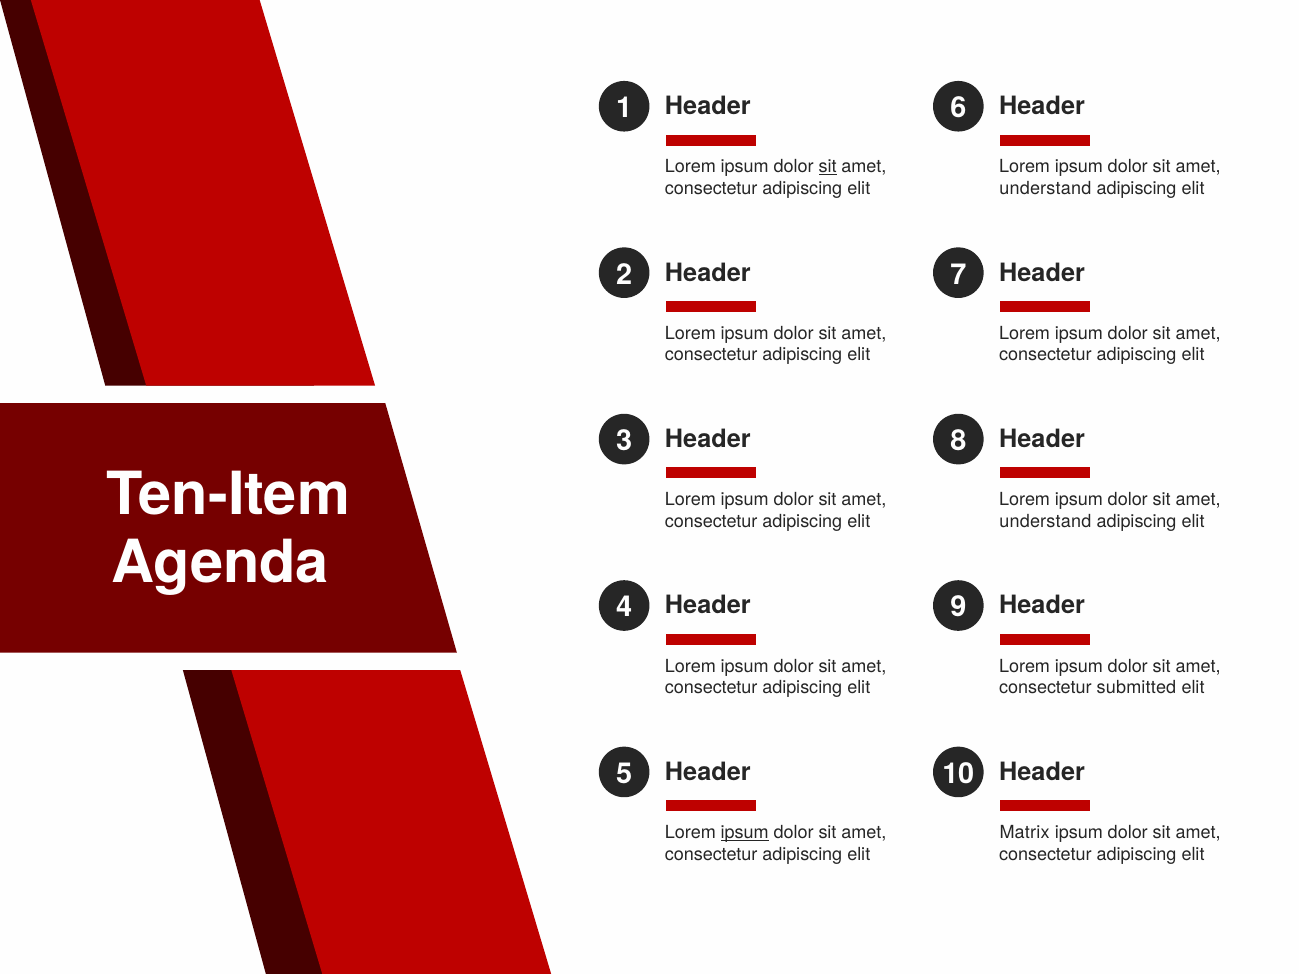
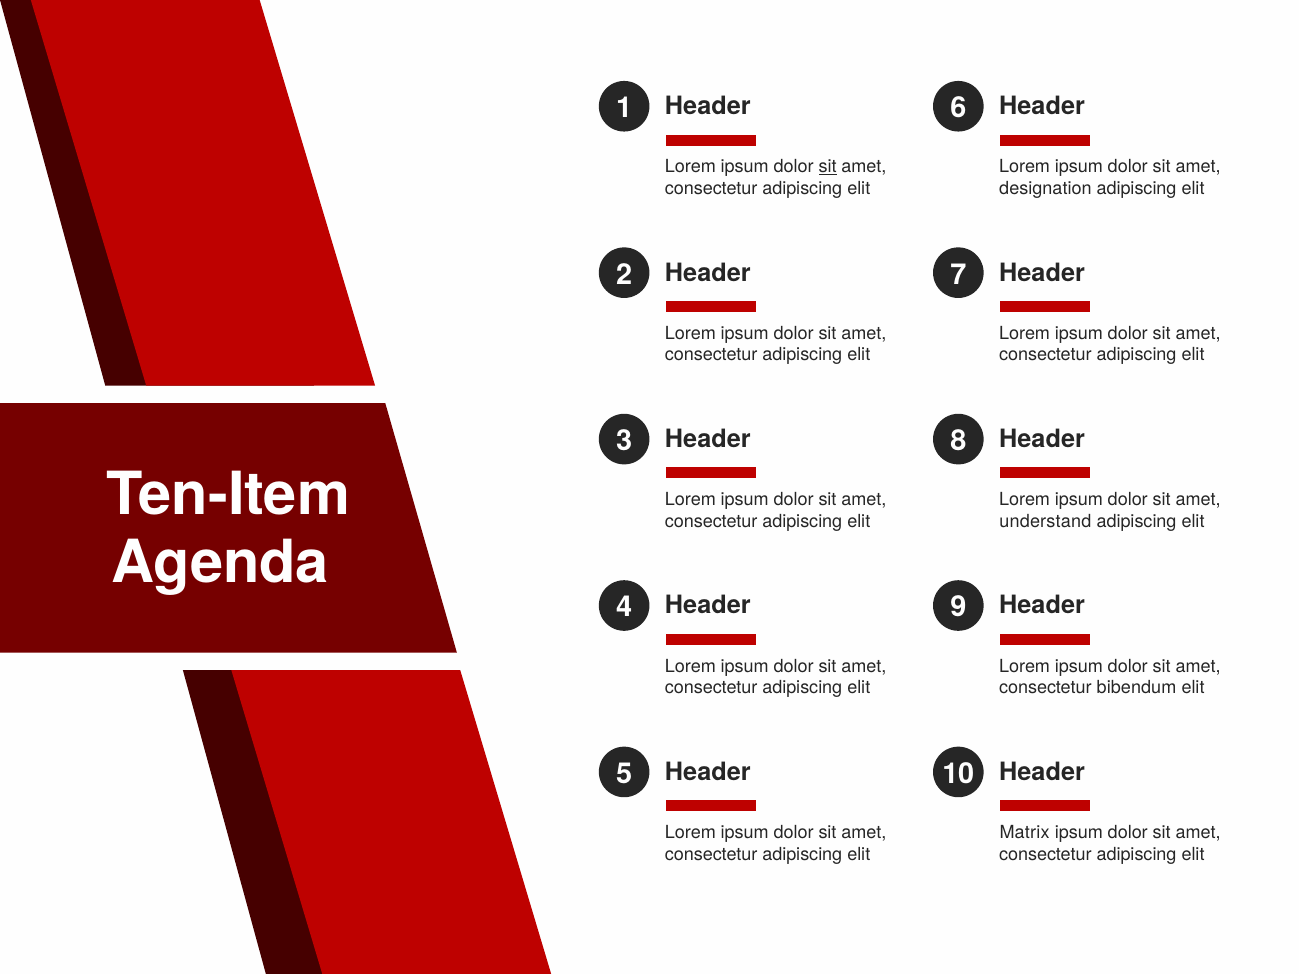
understand: understand -> designation (1045, 189)
submitted: submitted -> bibendum (1137, 688)
ipsum underline: present -> none (745, 833)
